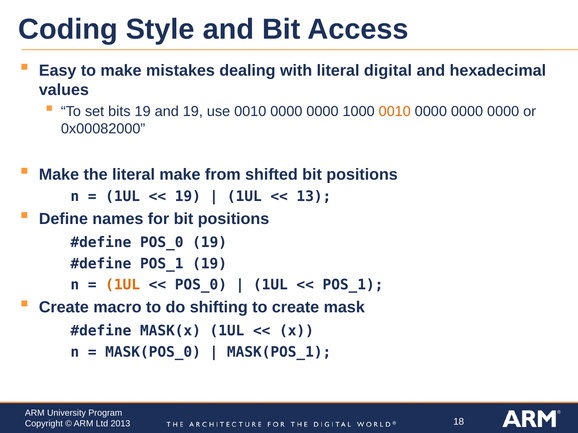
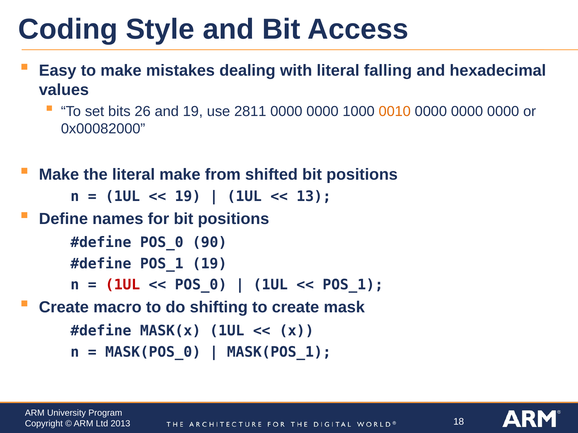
digital: digital -> falling (388, 71)
bits 19: 19 -> 26 (143, 112)
use 0010: 0010 -> 2811 (250, 112)
POS_0 19: 19 -> 90 (210, 243)
1UL colour: orange -> red (123, 285)
